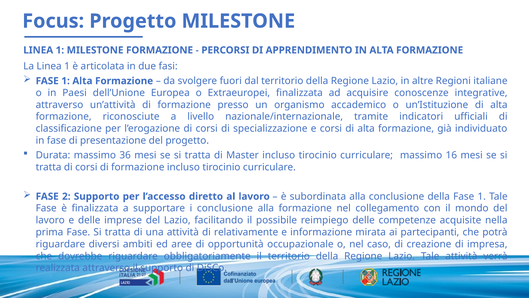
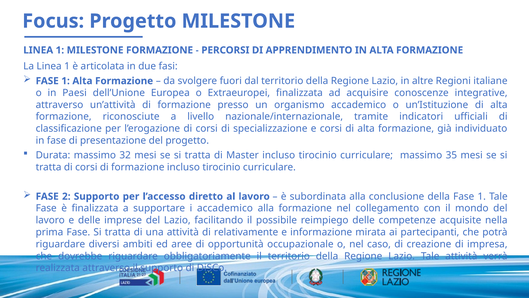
36: 36 -> 32 (125, 155)
16: 16 -> 35 (451, 155)
i conclusione: conclusione -> accademico (225, 208)
